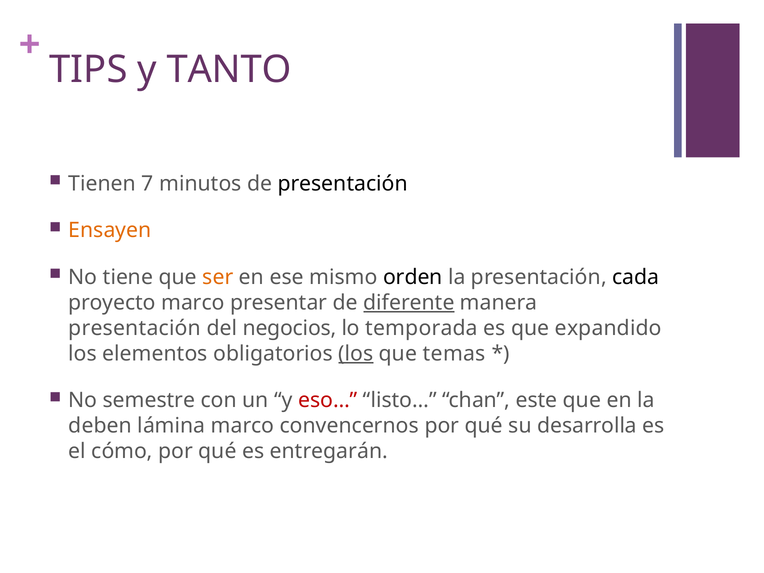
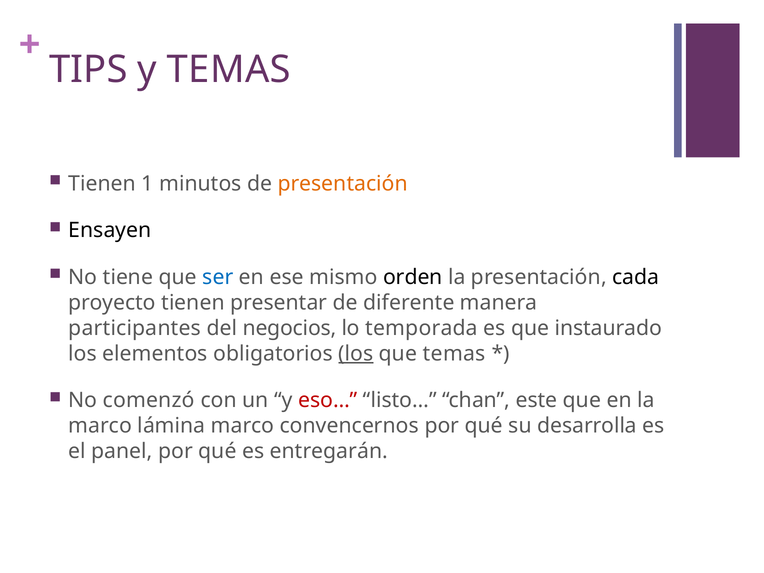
y TANTO: TANTO -> TEMAS (229, 70)
7: 7 -> 1 (148, 184)
presentación colour: black -> orange (343, 184)
Ensayen colour: orange -> black (110, 230)
ser colour: orange -> blue (218, 277)
proyecto marco: marco -> tienen (193, 303)
diferente underline: present -> none (409, 303)
presentación: presentación -> participantes (135, 328)
expandido: expandido -> instaurado (608, 328)
semestre: semestre -> comenzó (149, 400)
deben: deben -> marco (100, 426)
cómo: cómo -> panel (122, 451)
